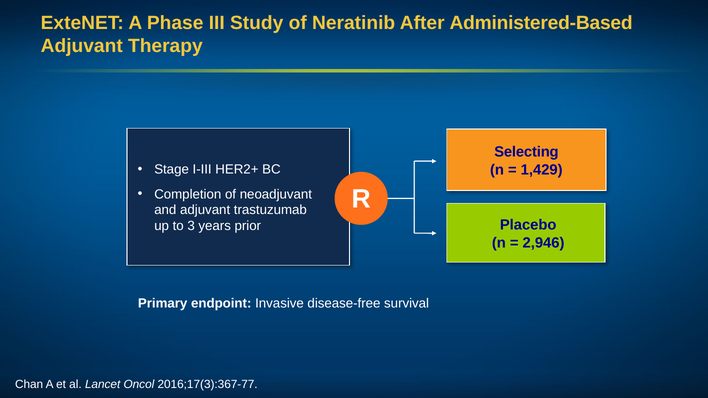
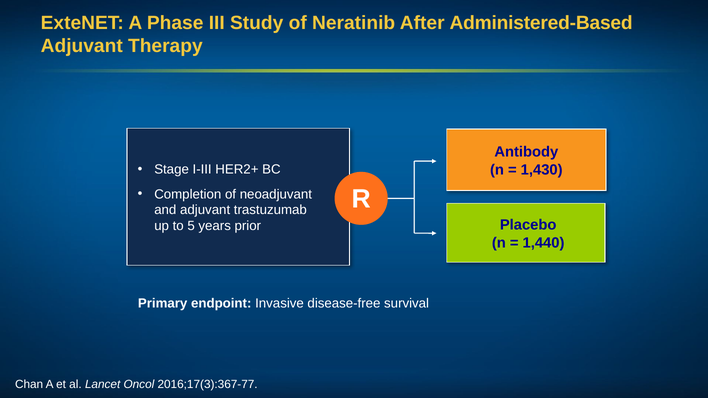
Selecting: Selecting -> Antibody (526, 152)
1,429: 1,429 -> 1,430 (542, 170)
3: 3 -> 5 (191, 226)
2,946: 2,946 -> 1,440 (543, 243)
